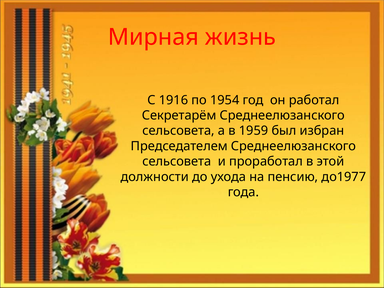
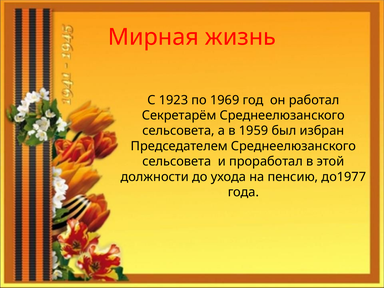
1916: 1916 -> 1923 (173, 100)
1954: 1954 -> 1969 (225, 100)
